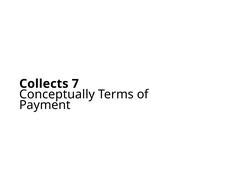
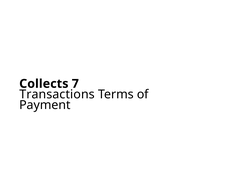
Conceptually: Conceptually -> Transactions (57, 94)
